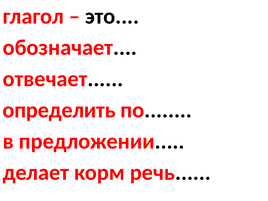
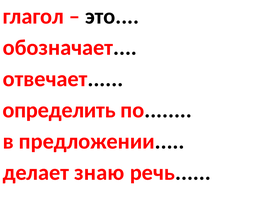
корм: корм -> знаю (99, 173)
